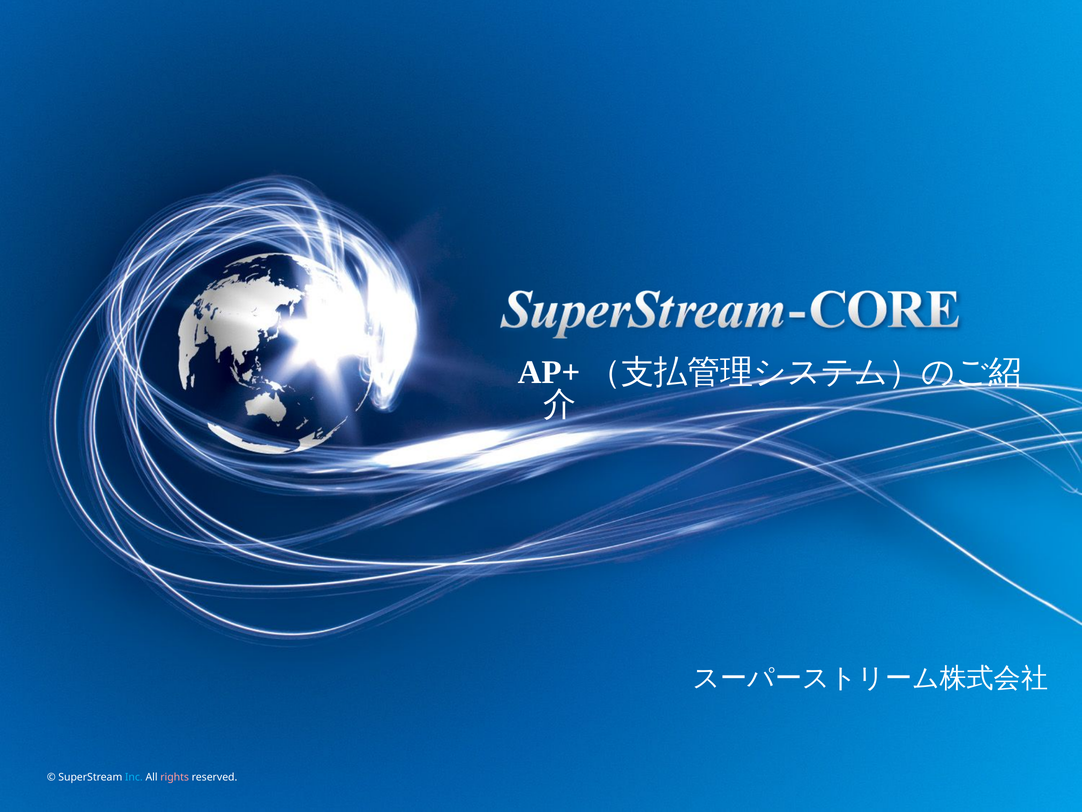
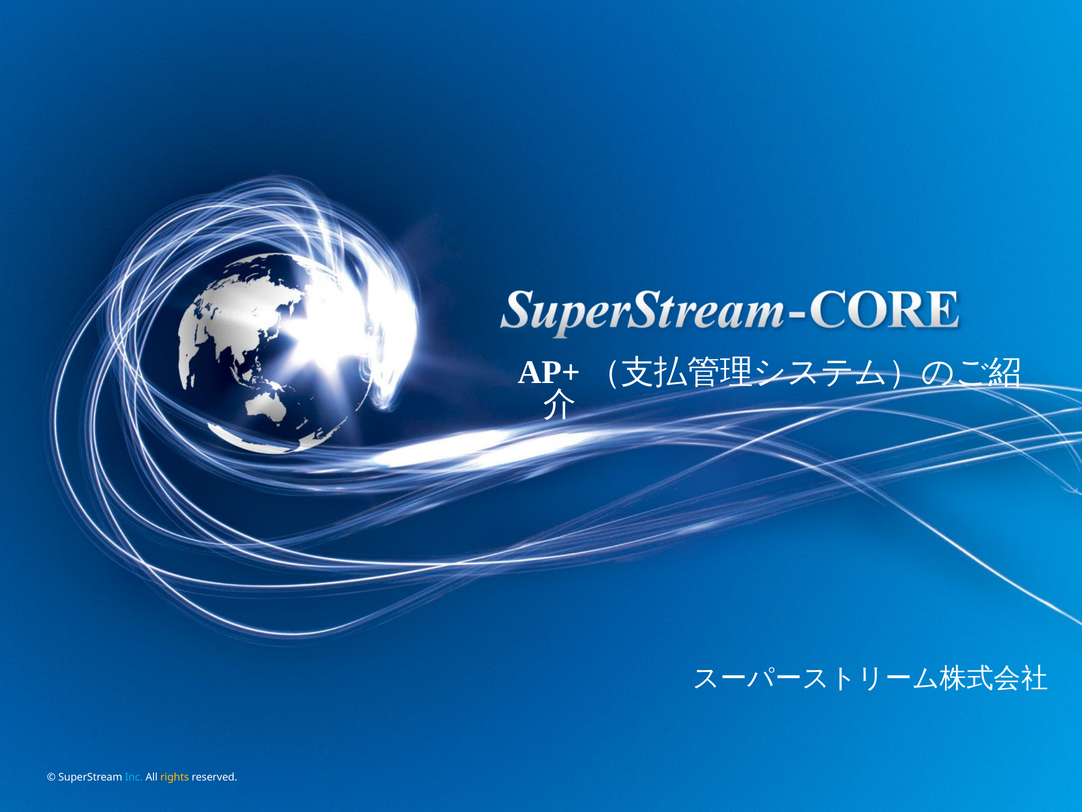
rights colour: pink -> yellow (175, 777)
